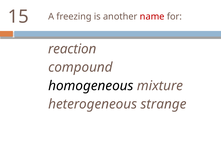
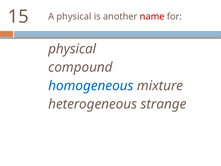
A freezing: freezing -> physical (74, 16)
reaction: reaction -> physical (72, 49)
homogeneous colour: black -> blue (91, 86)
